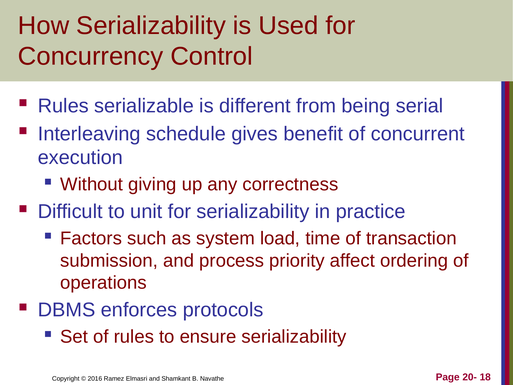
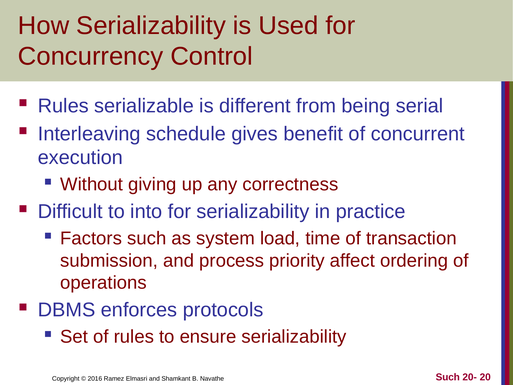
unit: unit -> into (146, 211)
Page: Page -> Such (448, 377)
18: 18 -> 20 (485, 377)
